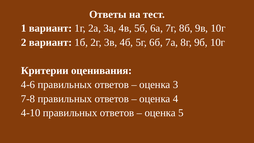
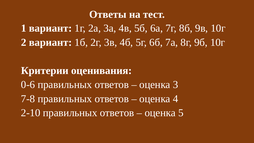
4-6: 4-6 -> 0-6 (28, 85)
4-10: 4-10 -> 2-10 (31, 113)
